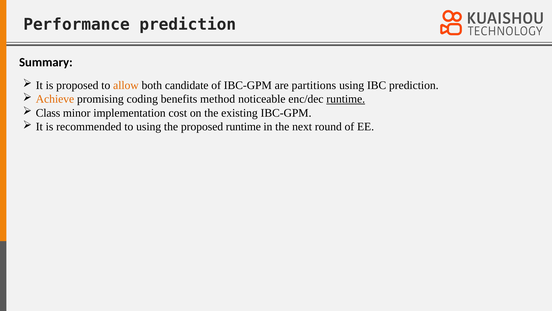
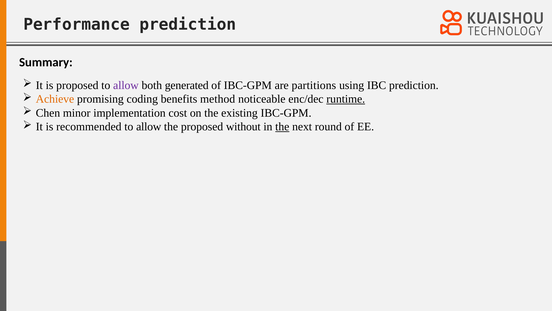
allow colour: orange -> purple (126, 85)
candidate: candidate -> generated (187, 85)
Class: Class -> Chen (48, 113)
recommended to using: using -> allow (149, 127)
proposed runtime: runtime -> without (243, 127)
the underline: none -> present (282, 127)
